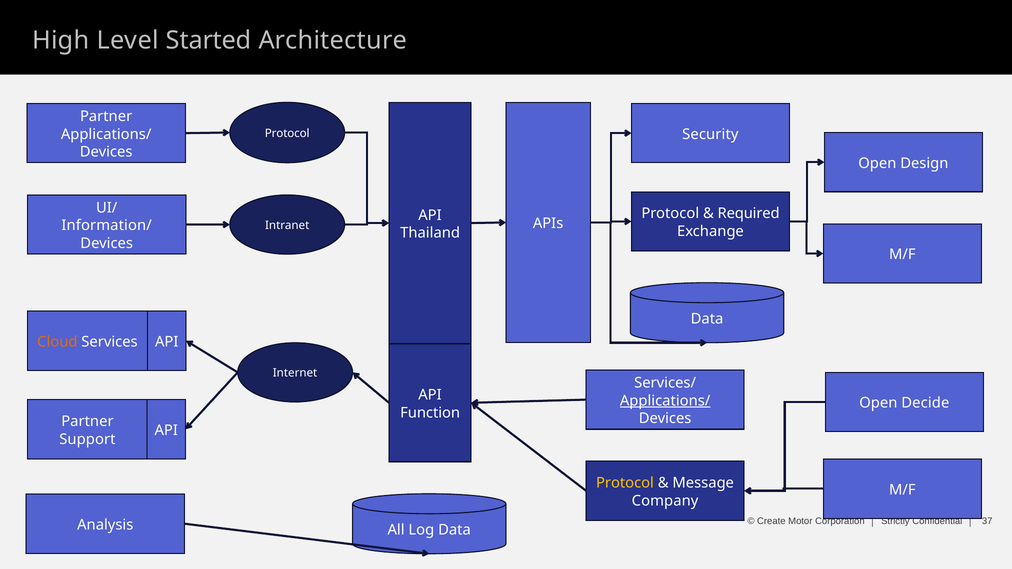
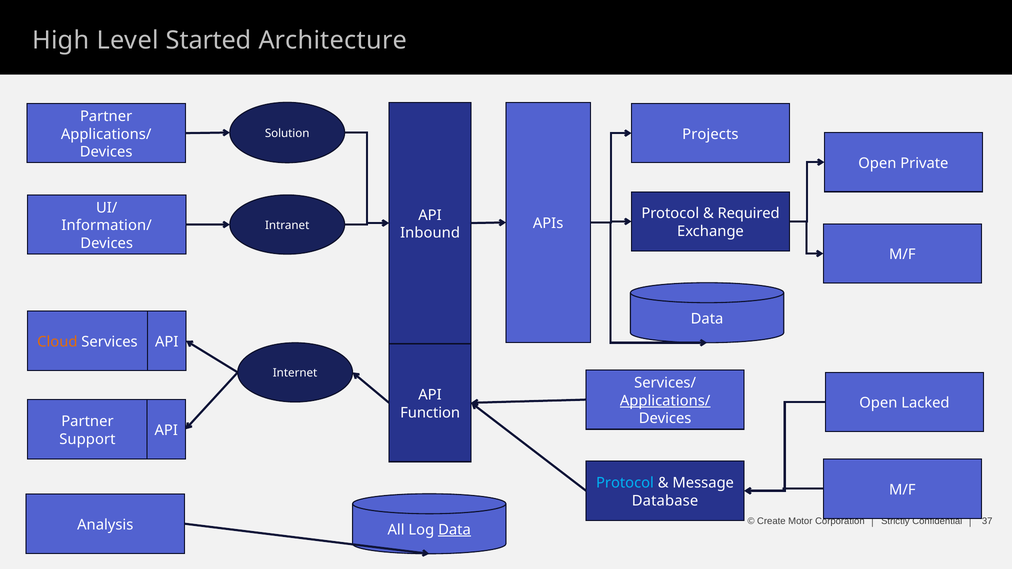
Protocol: Protocol -> Solution (287, 133)
Security: Security -> Projects (710, 134)
Design: Design -> Private (924, 163)
Thailand: Thailand -> Inbound (430, 233)
Decide: Decide -> Lacked (925, 403)
Protocol colour: yellow -> light blue (625, 483)
Company: Company -> Database (665, 501)
Data underline: none -> present (454, 530)
